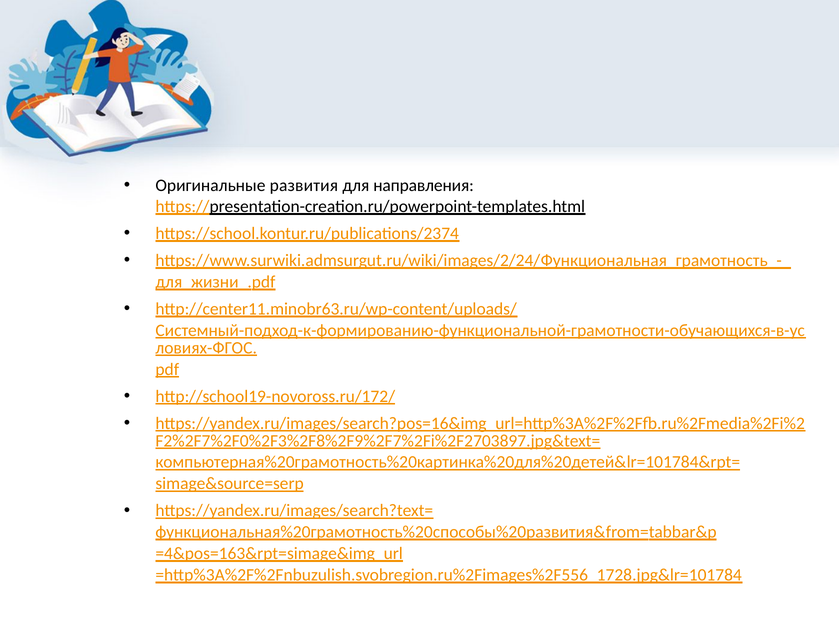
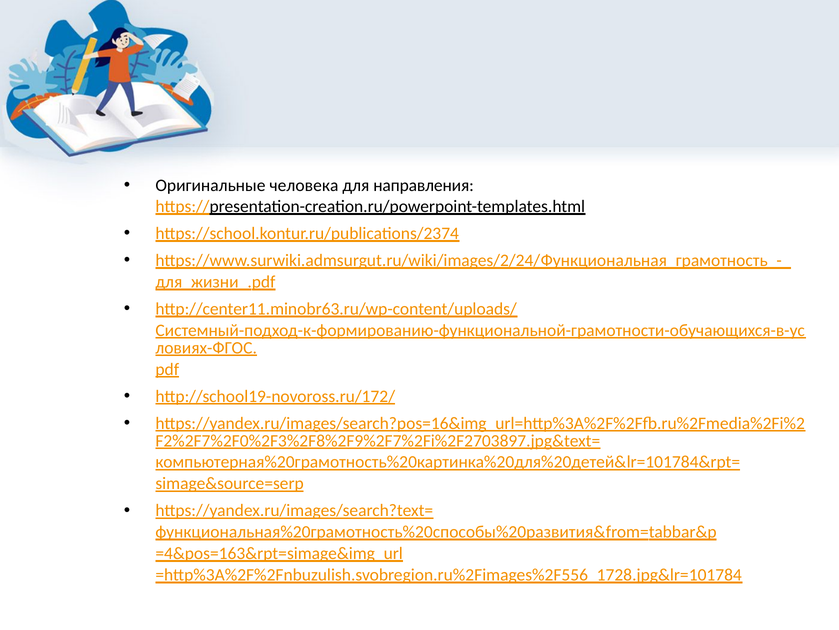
развития: развития -> человека (304, 185)
